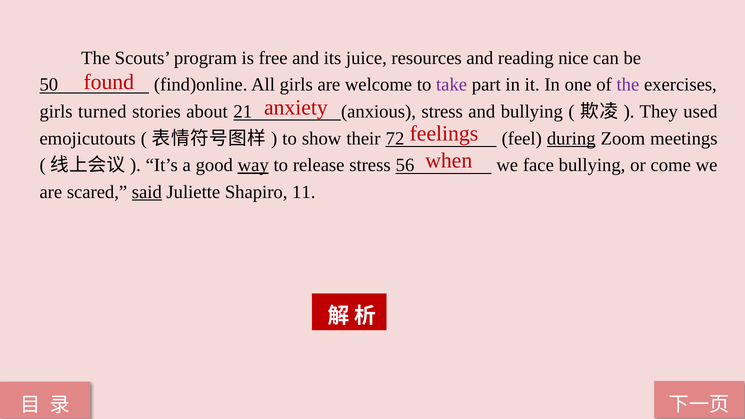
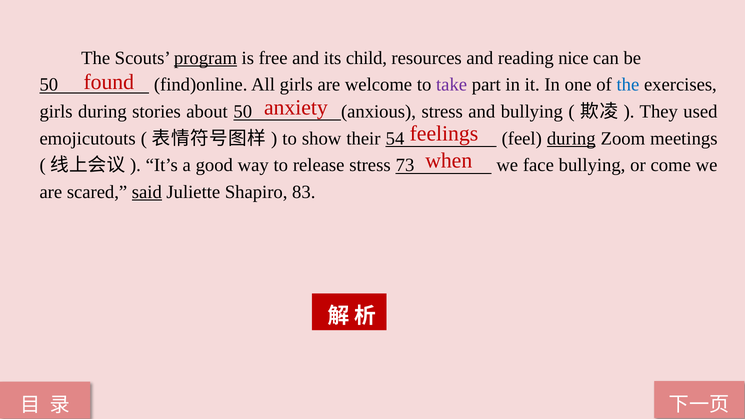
program underline: none -> present (205, 58)
juice: juice -> child (367, 58)
the colour: purple -> blue (628, 85)
girls turned: turned -> during (102, 112)
about 21: 21 -> 50 (243, 112)
72: 72 -> 54 (395, 138)
way underline: present -> none (253, 165)
56: 56 -> 73 (405, 165)
11: 11 -> 83 (304, 192)
